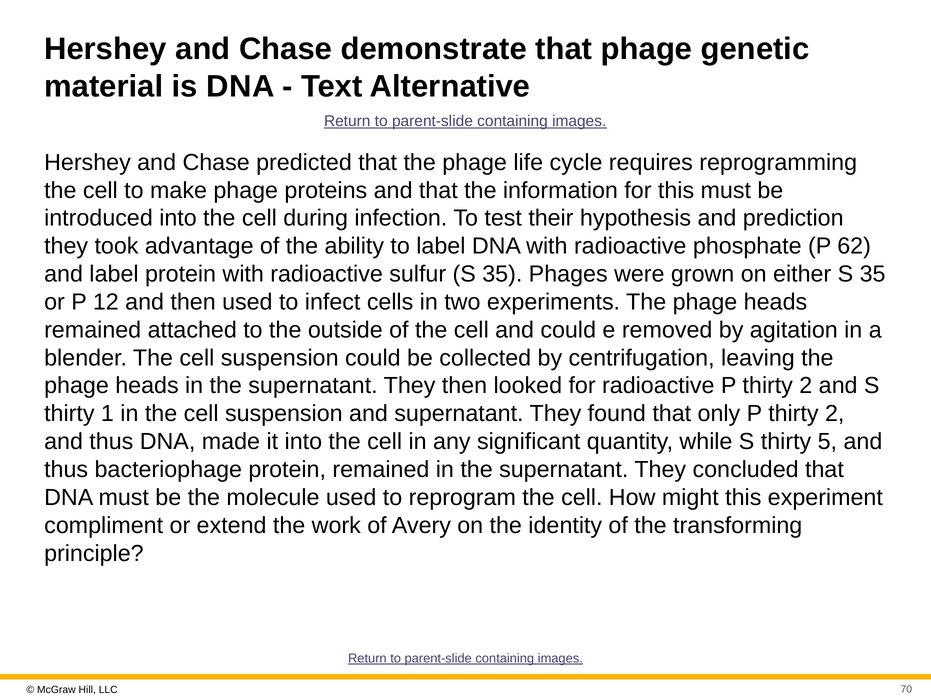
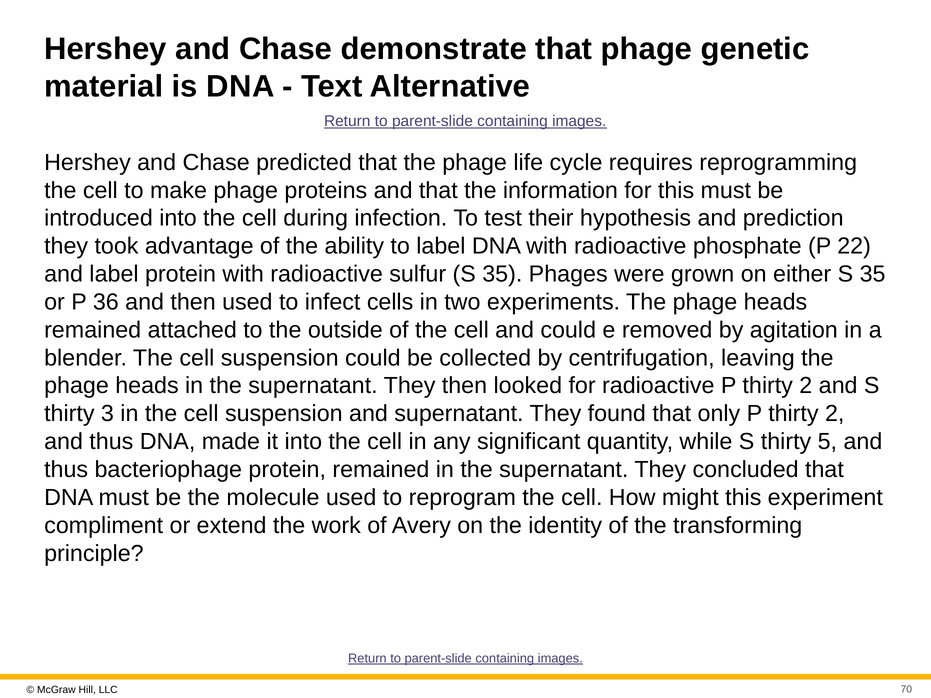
62: 62 -> 22 (854, 246)
12: 12 -> 36 (106, 302)
1: 1 -> 3 (107, 414)
